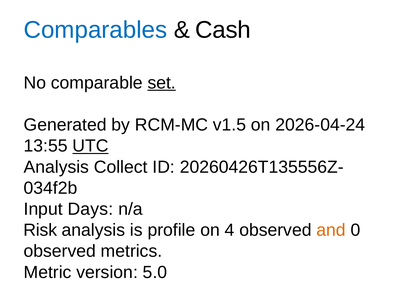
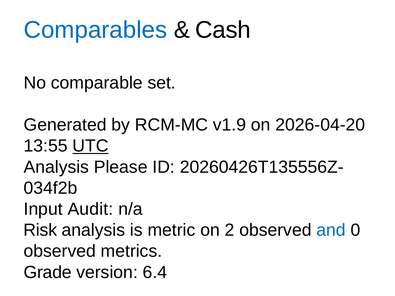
set underline: present -> none (162, 83)
v1.5: v1.5 -> v1.9 (230, 125)
2026-04-24: 2026-04-24 -> 2026-04-20 (320, 125)
Collect: Collect -> Please (121, 167)
Days: Days -> Audit (90, 209)
profile: profile -> metric (171, 230)
4: 4 -> 2 (230, 230)
and colour: orange -> blue (331, 230)
Metric: Metric -> Grade (48, 272)
5.0: 5.0 -> 6.4 (155, 272)
